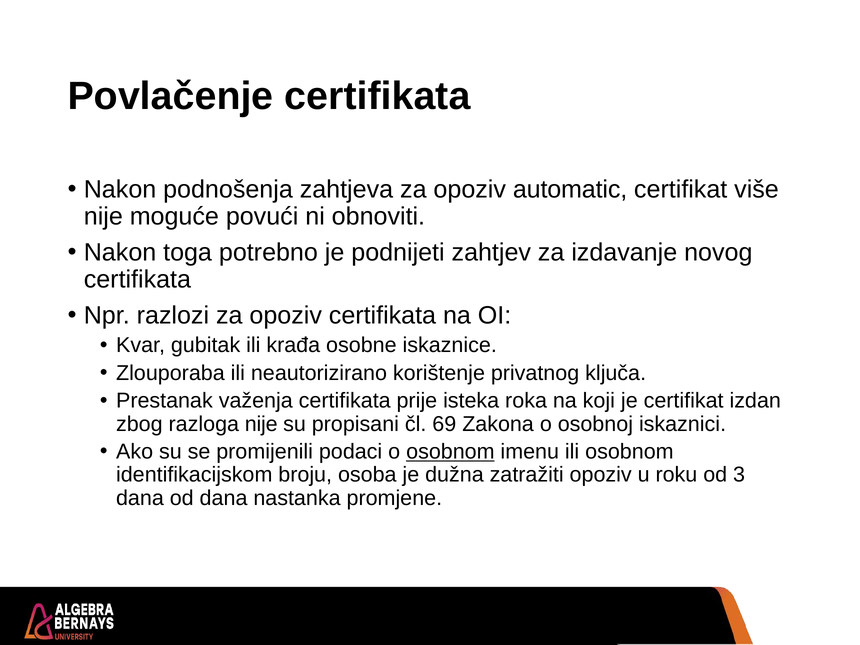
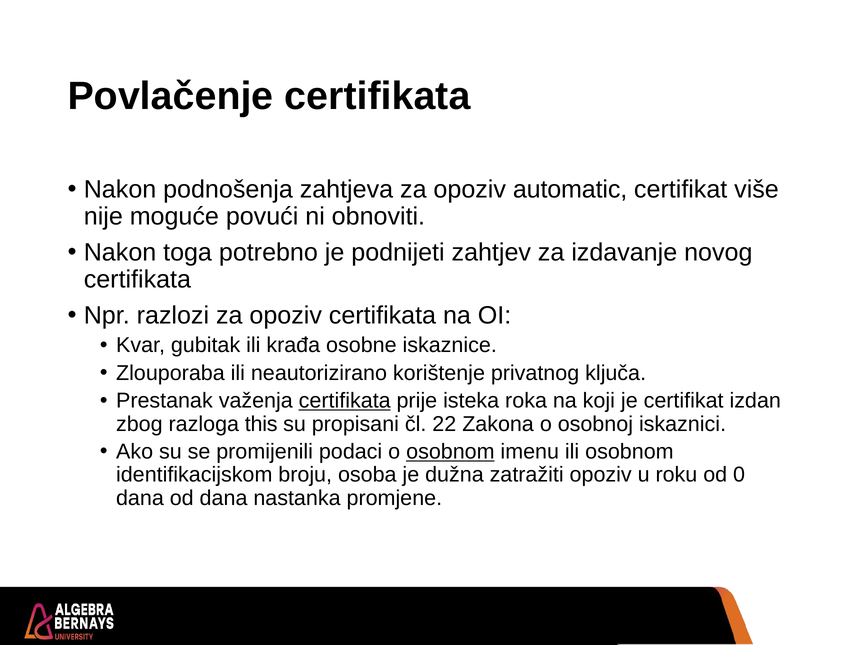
certifikata underline: none -> present (345, 401)
razloga nije: nije -> this (261, 424)
69: 69 -> 22 (444, 424)
3: 3 -> 0 (739, 475)
